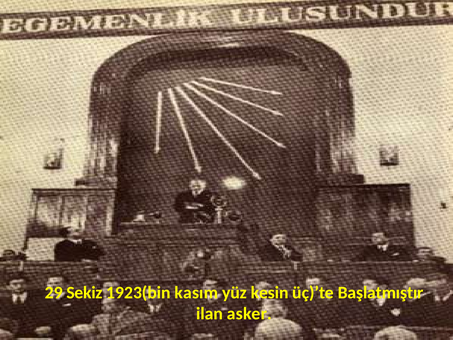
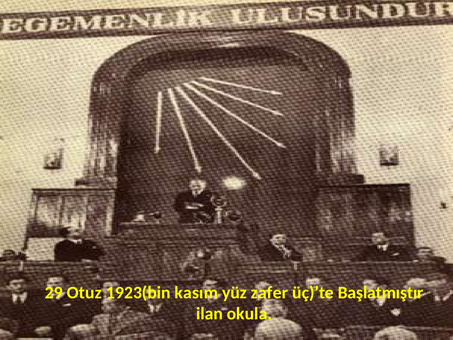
Sekiz: Sekiz -> Otuz (84, 292)
kesin: kesin -> zafer (269, 292)
asker: asker -> okula (249, 313)
